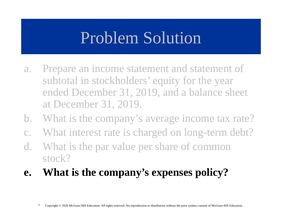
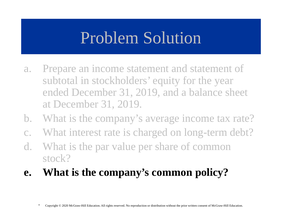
company’s expenses: expenses -> common (172, 172)
